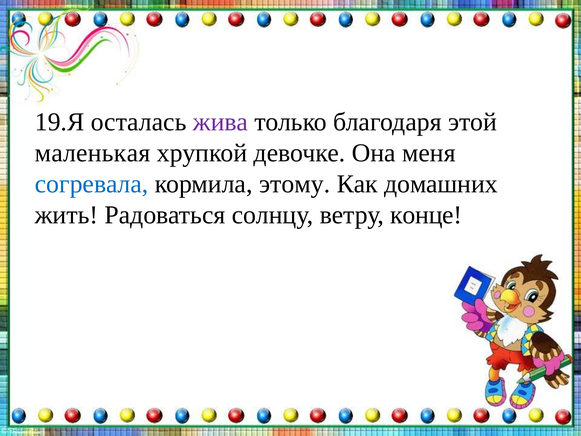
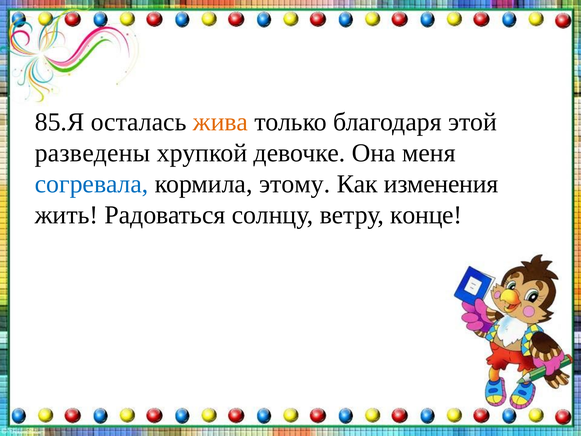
19.Я: 19.Я -> 85.Я (59, 122)
жива colour: purple -> orange (220, 122)
маленькая: маленькая -> разведены (93, 153)
домашних: домашних -> изменения (441, 184)
